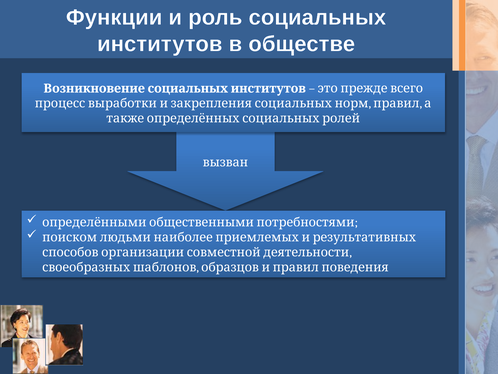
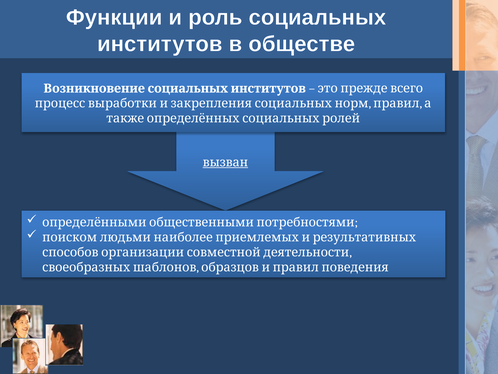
вызван underline: none -> present (225, 162)
